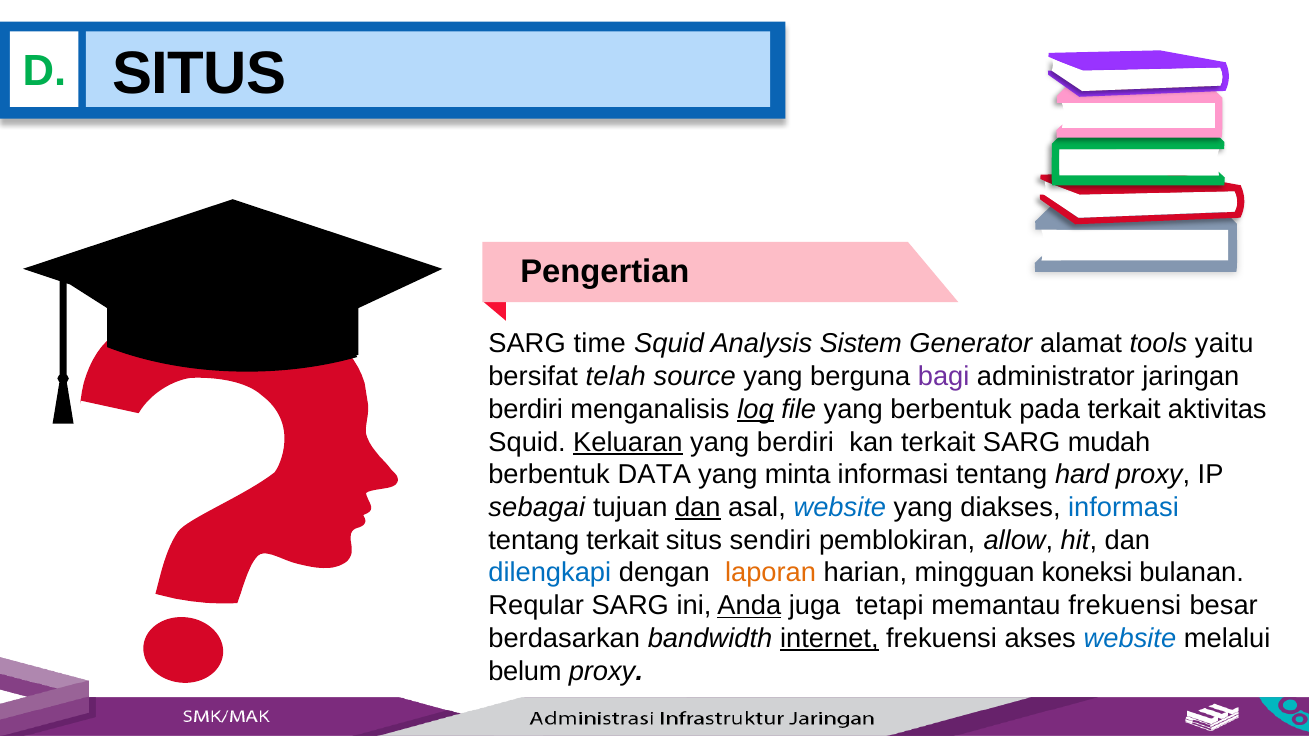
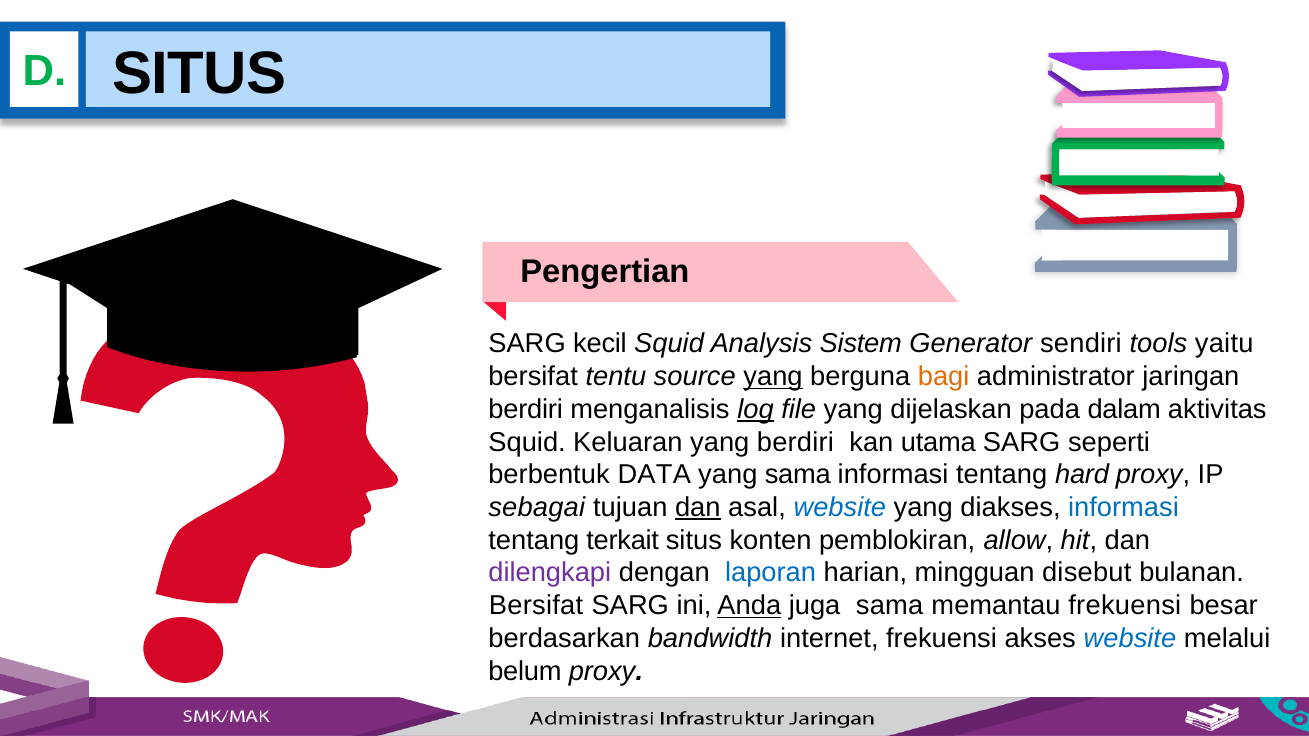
time: time -> kecil (600, 344)
alamat: alamat -> sendiri (1081, 344)
telah: telah -> tentu (616, 377)
yang underline: none -> present (773, 377)
bagi colour: purple -> orange (944, 377)
yang berbentuk: berbentuk -> dijelaskan (951, 410)
pada terkait: terkait -> dalam (1124, 410)
Keluaran underline: present -> none (628, 442)
kan terkait: terkait -> utama (938, 442)
mudah: mudah -> seperti (1109, 442)
yang minta: minta -> sama (798, 475)
sendiri: sendiri -> konten (771, 540)
dilengkapi colour: blue -> purple (550, 573)
laporan colour: orange -> blue (771, 573)
koneksi: koneksi -> disebut (1087, 573)
Reqular: Reqular -> Bersifat (536, 606)
juga tetapi: tetapi -> sama (890, 606)
internet underline: present -> none (829, 639)
